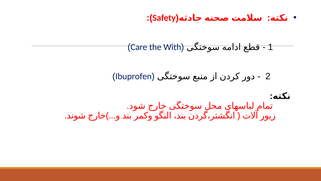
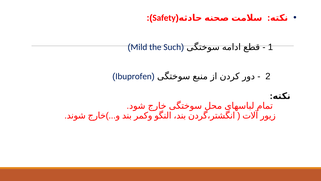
Care: Care -> Mild (139, 47)
With: With -> Such (172, 47)
